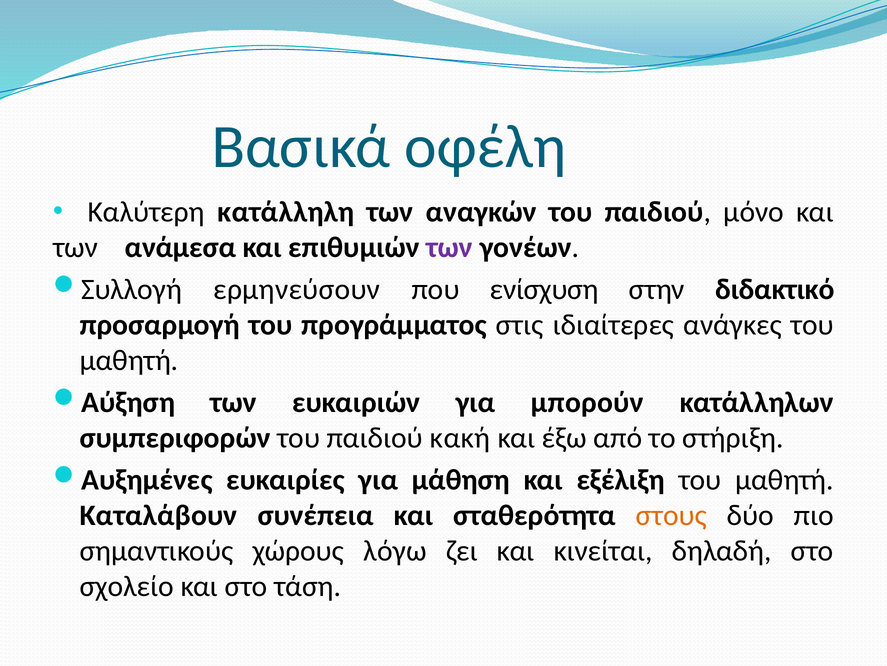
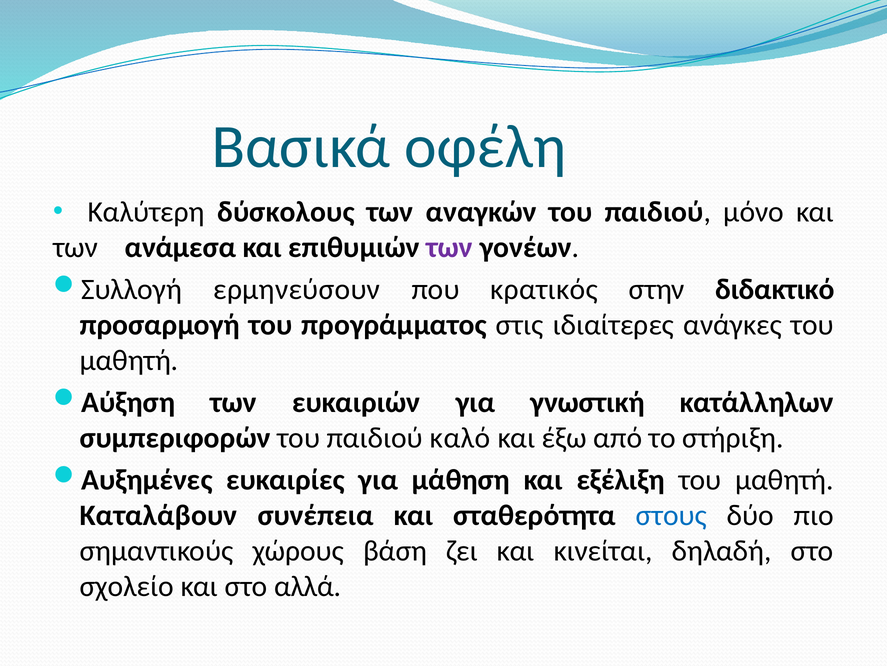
κατάλληλη: κατάλληλη -> δύσκολους (286, 212)
ενίσχυση: ενίσχυση -> κρατικός (544, 289)
μπορούν: μπορούν -> γνωστική (588, 402)
κακή: κακή -> καλό (460, 438)
στους colour: orange -> blue (671, 515)
λόγω: λόγω -> βάση (395, 550)
τάση: τάση -> αλλά (308, 586)
